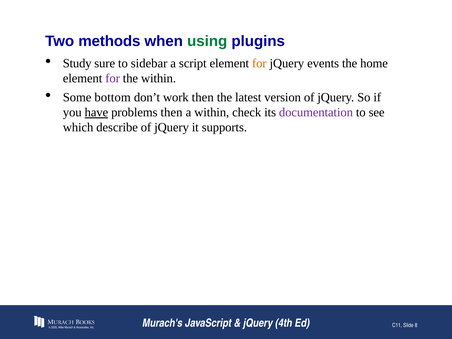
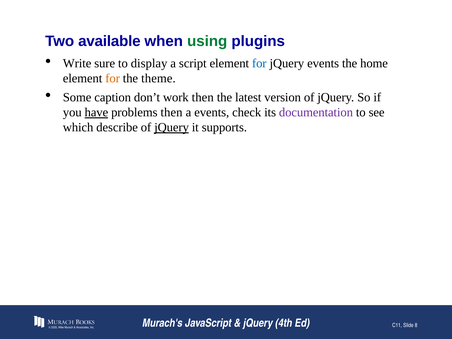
methods: methods -> available (109, 41)
Study: Study -> Write (77, 63)
sidebar: sidebar -> display (149, 63)
for colour: orange -> blue (259, 63)
for colour: purple -> orange (113, 78)
the within: within -> theme (158, 78)
bottom: bottom -> caption (113, 97)
a within: within -> events (212, 112)
jQuery underline: none -> present (172, 127)
